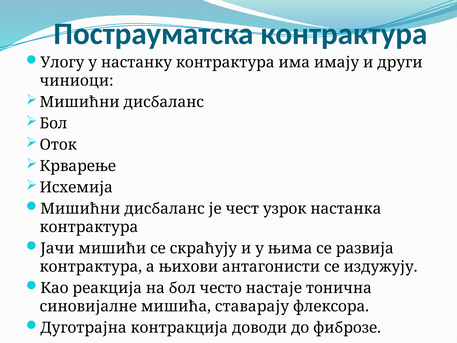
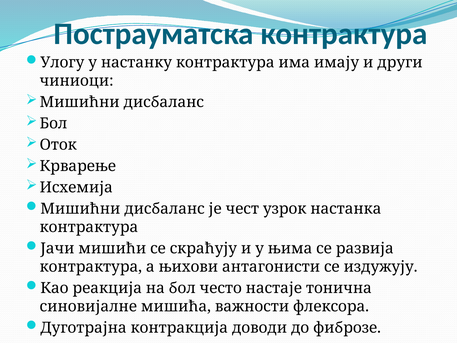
ставарају: ставарају -> важности (252, 306)
